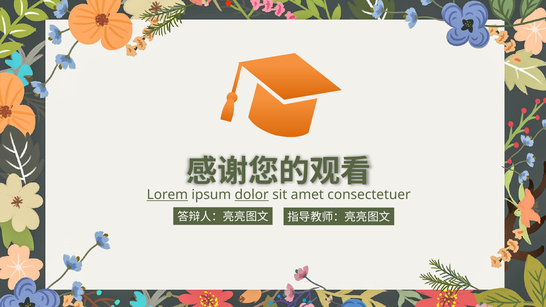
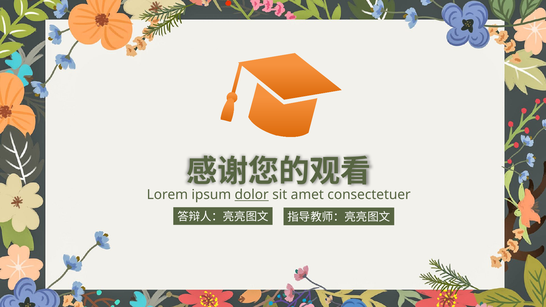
Lorem underline: present -> none (167, 195)
